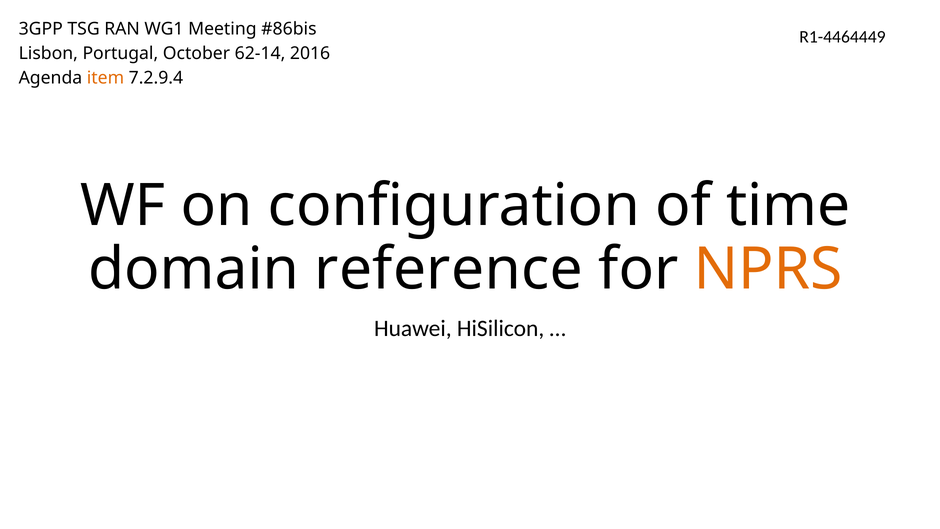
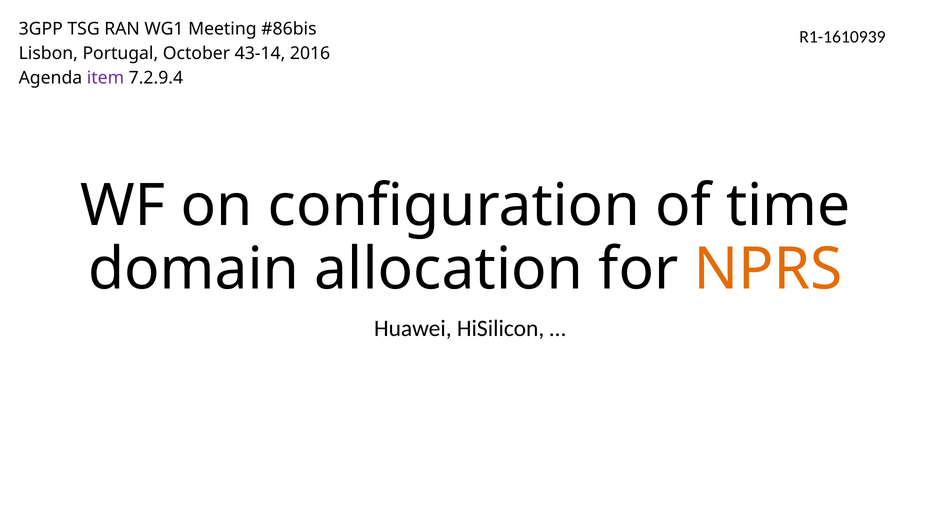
R1-4464449: R1-4464449 -> R1-1610939 (842, 37)
62-14: 62-14 -> 43-14 (260, 53)
item colour: orange -> purple (105, 78)
reference: reference -> allocation (449, 269)
